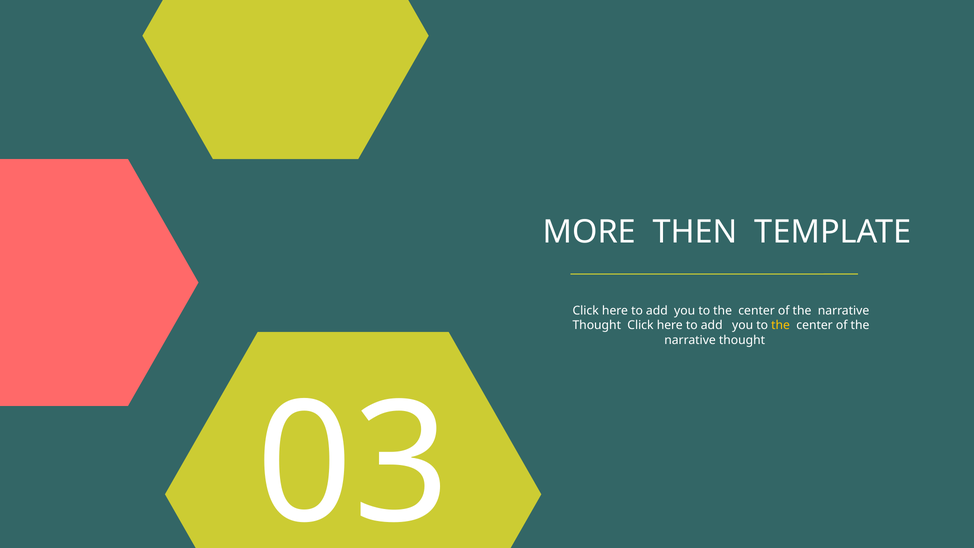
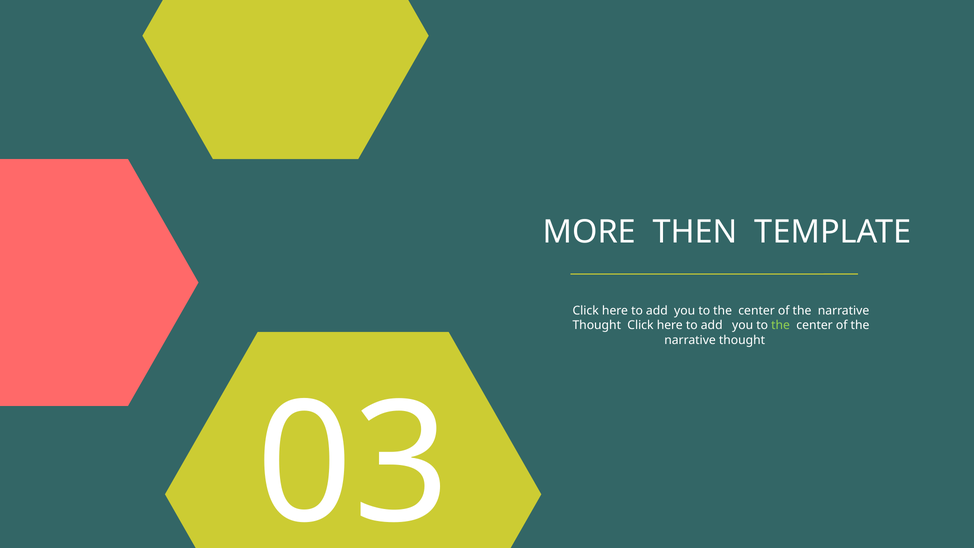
the colour: yellow -> light green (781, 325)
